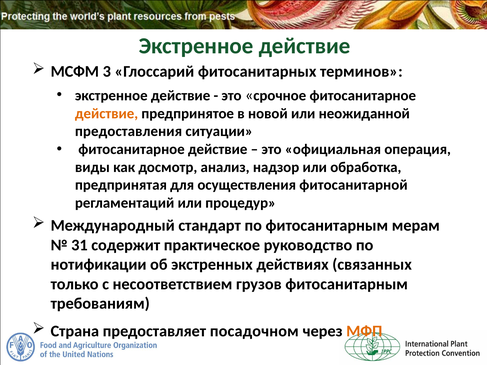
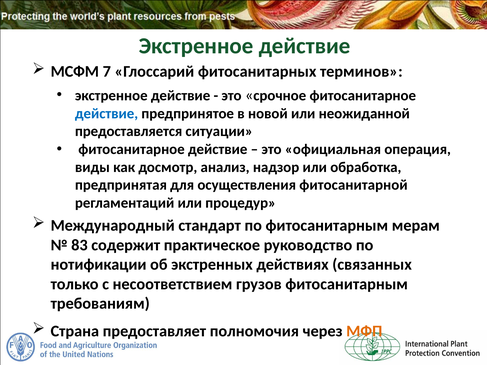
3: 3 -> 7 (107, 72)
действие colour: orange -> blue (107, 114)
предоставления: предоставления -> предоставляется (129, 132)
31: 31 -> 83 (79, 245)
посадочном: посадочном -> полномочия (254, 331)
